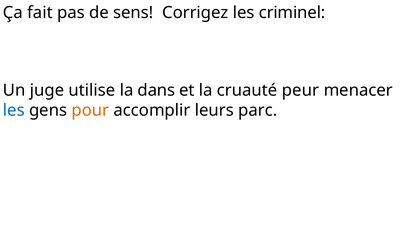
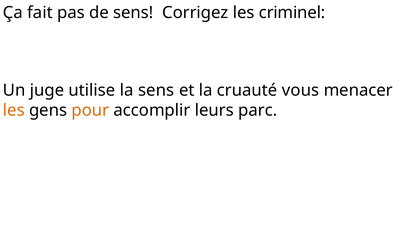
la dans: dans -> sens (156, 90)
peur: peur -> vous (300, 90)
les colour: blue -> orange (14, 111)
